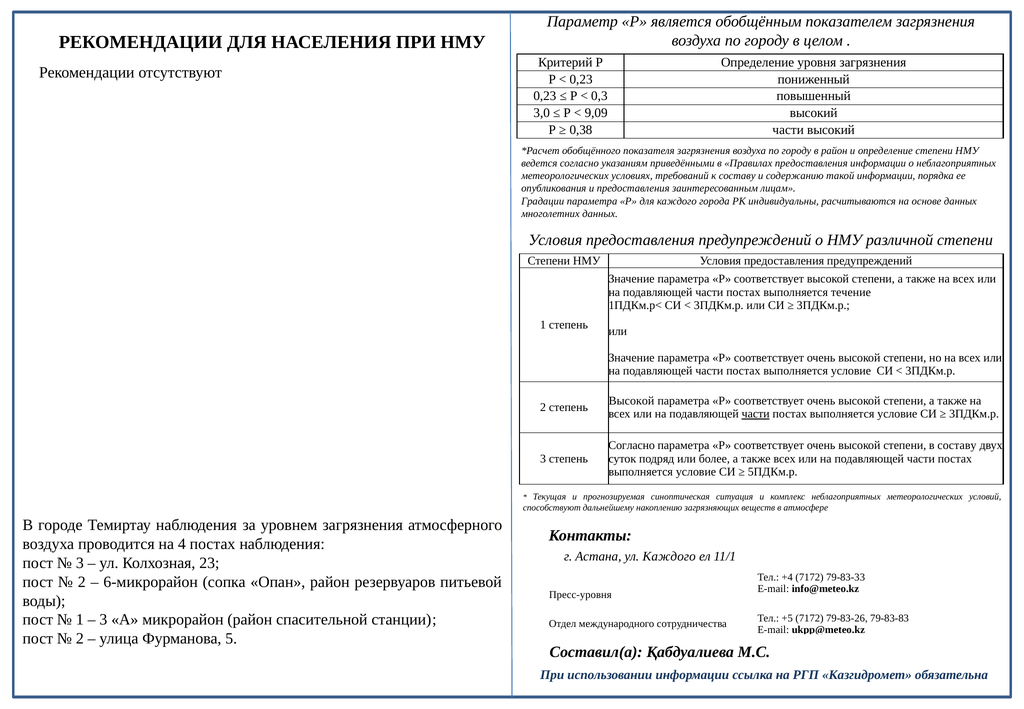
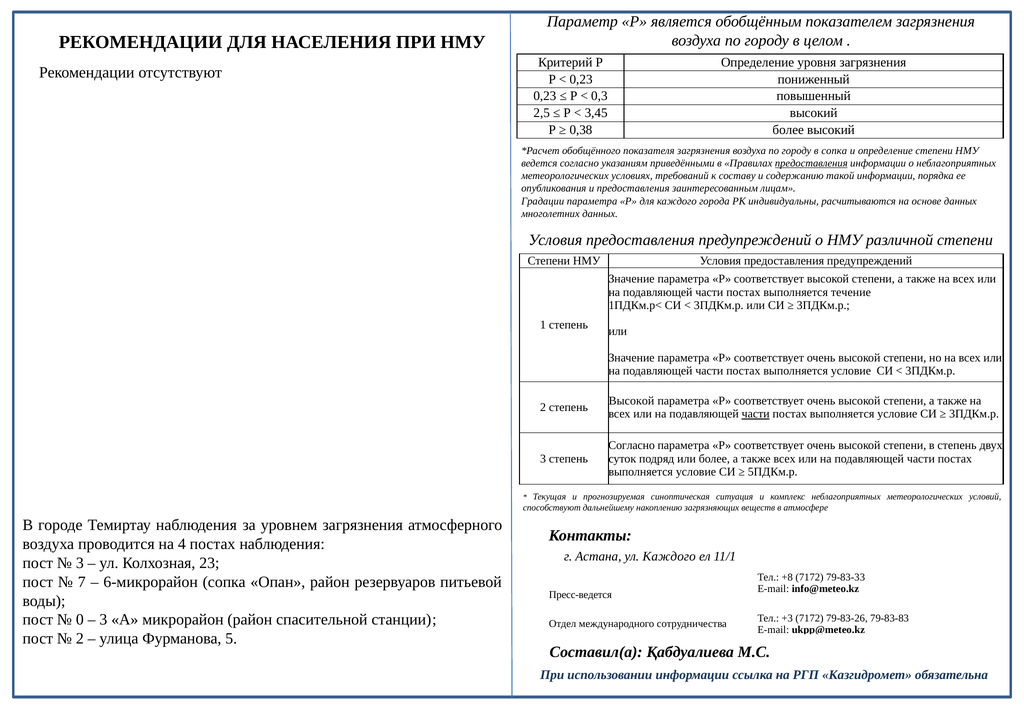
3,0: 3,0 -> 2,5 (542, 113)
9,09: 9,09 -> 3,45 (596, 113)
0,38 части: части -> более (788, 130)
в район: район -> сопка (834, 151)
предоставления underline: none -> present (811, 163)
в составу: составу -> степень (957, 445)
+4: +4 -> +8 (787, 577)
2: 2 -> 7 (82, 582)
Пресс-уровня: Пресс-уровня -> Пресс-ведется (580, 595)
1: 1 -> 0 (80, 620)
+5: +5 -> +3 (787, 618)
